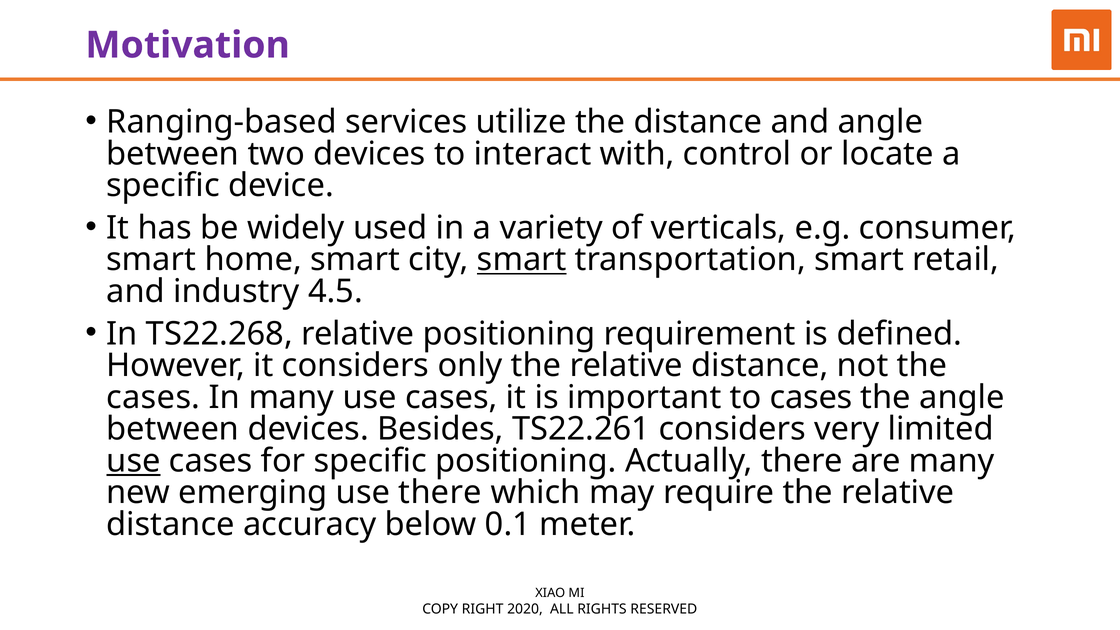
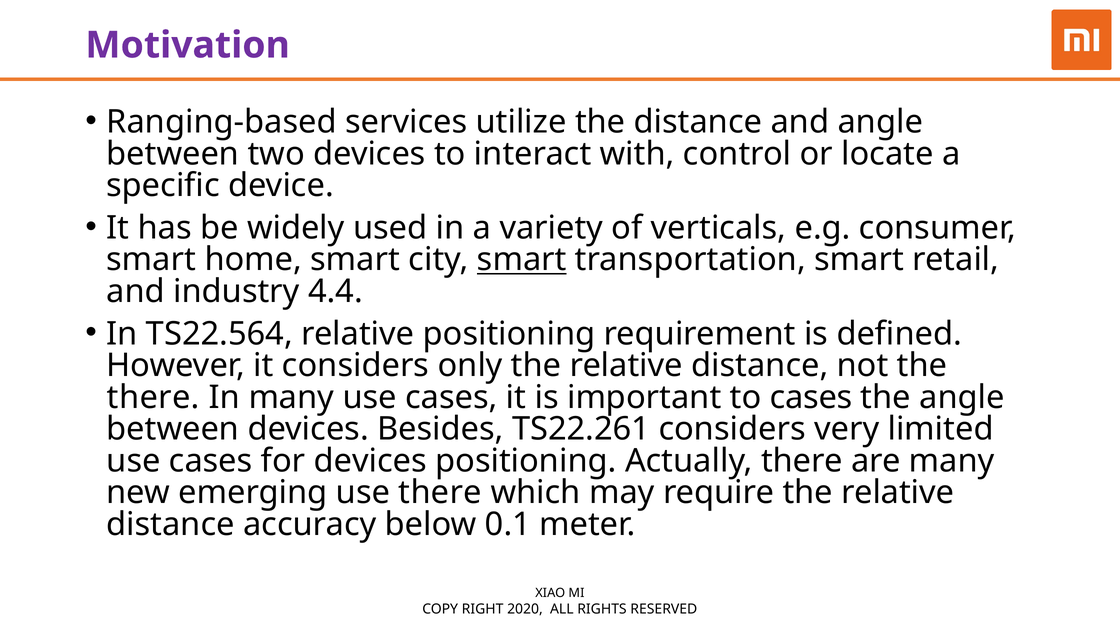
4.5: 4.5 -> 4.4 (335, 291)
TS22.268: TS22.268 -> TS22.564 (219, 334)
cases: cases -> there (153, 397)
use underline: present -> none (133, 461)
for specific: specific -> devices (370, 461)
